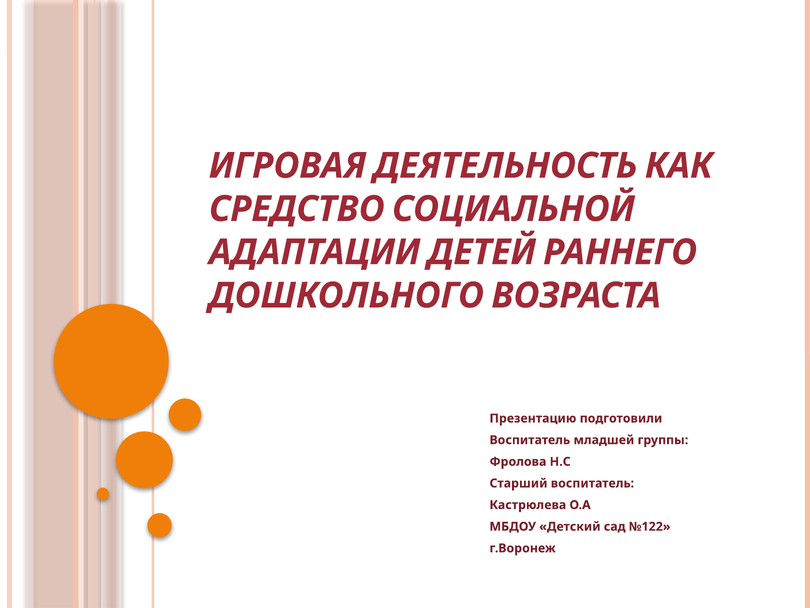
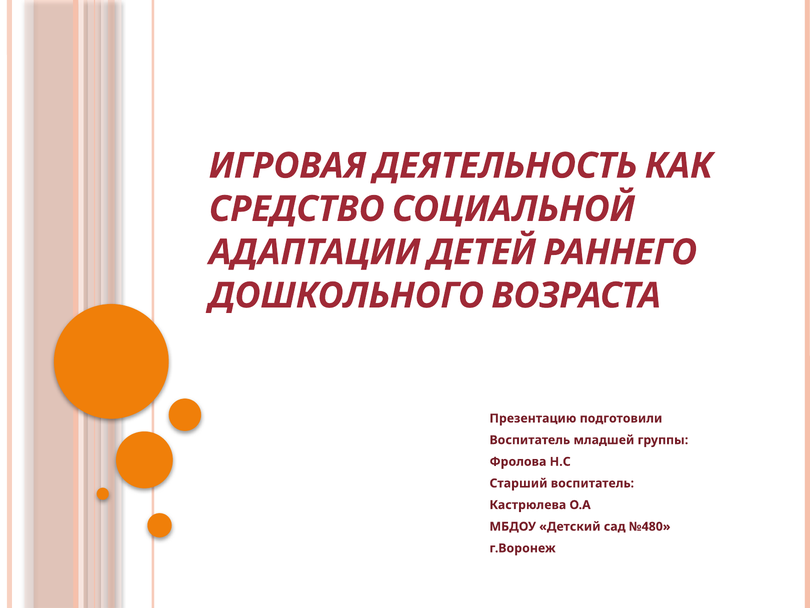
№122: №122 -> №480 (650, 526)
